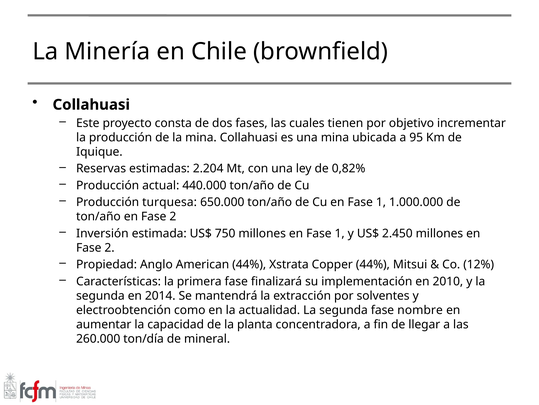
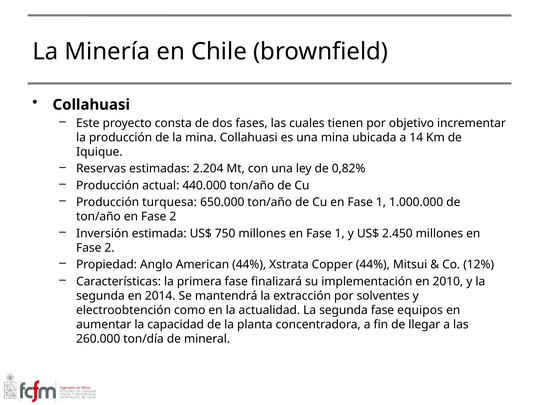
95: 95 -> 14 (416, 137)
nombre: nombre -> equipos (420, 310)
